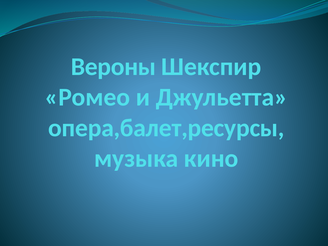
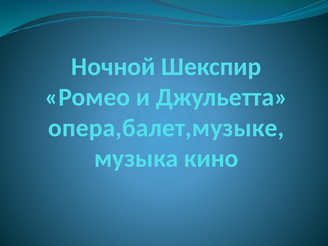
Вероны: Вероны -> Ночной (113, 67)
опера,балет,ресурсы: опера,балет,ресурсы -> опера,балет,музыке (166, 128)
